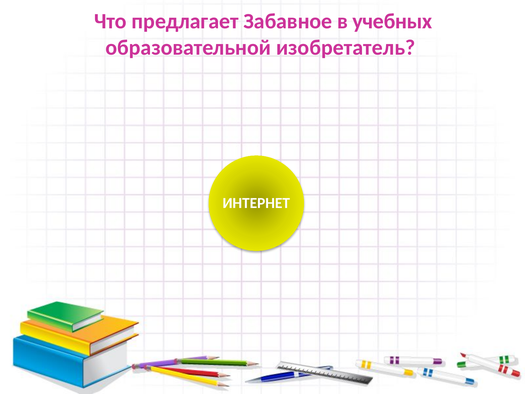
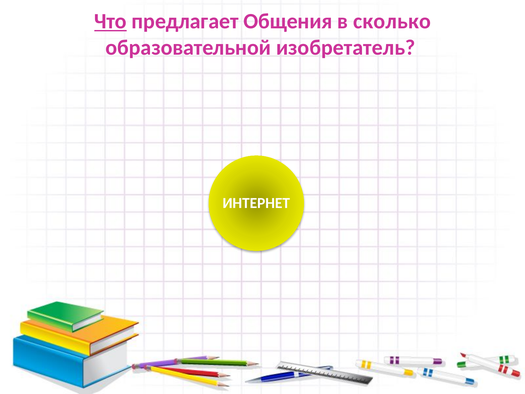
Что underline: none -> present (110, 21)
Забавное: Забавное -> Общения (288, 21)
учебных: учебных -> сколько (392, 21)
